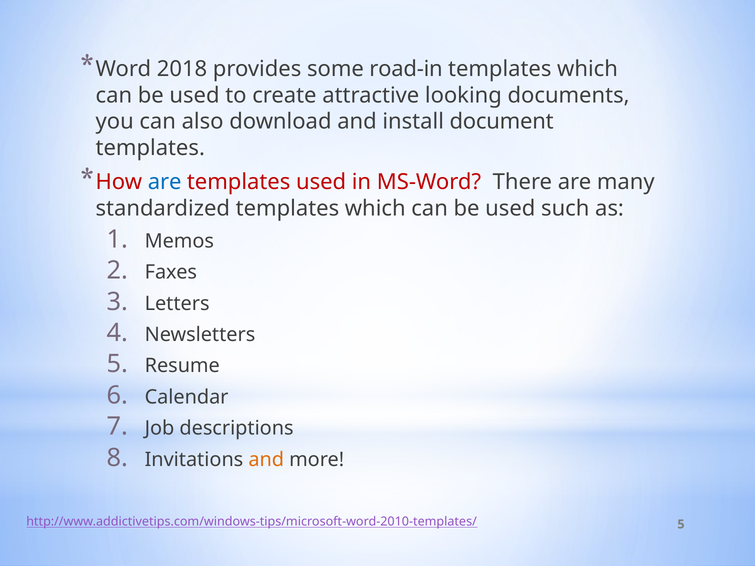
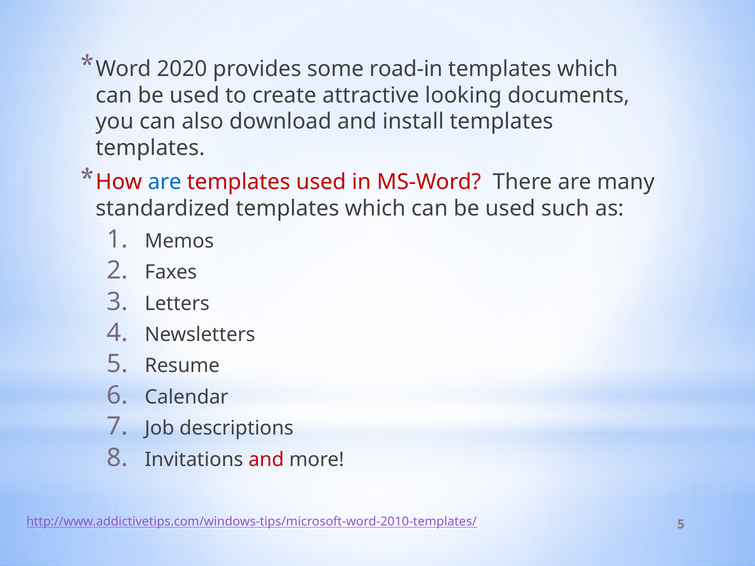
2018: 2018 -> 2020 (182, 69)
install document: document -> templates (501, 122)
and colour: orange -> red (266, 460)
